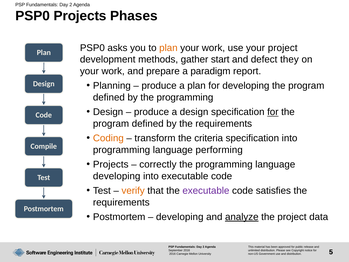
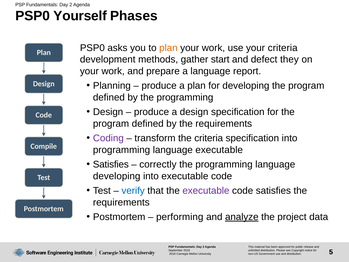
PSP0 Projects: Projects -> Yourself (80, 16)
your project: project -> criteria (283, 48)
a paradigm: paradigm -> language (210, 71)
for underline: present -> none (273, 112)
Coding colour: orange -> purple (108, 138)
language performing: performing -> executable (219, 150)
Projects: Projects -> Satisfies (111, 164)
verify colour: orange -> blue (133, 191)
developing: developing -> performing (180, 217)
